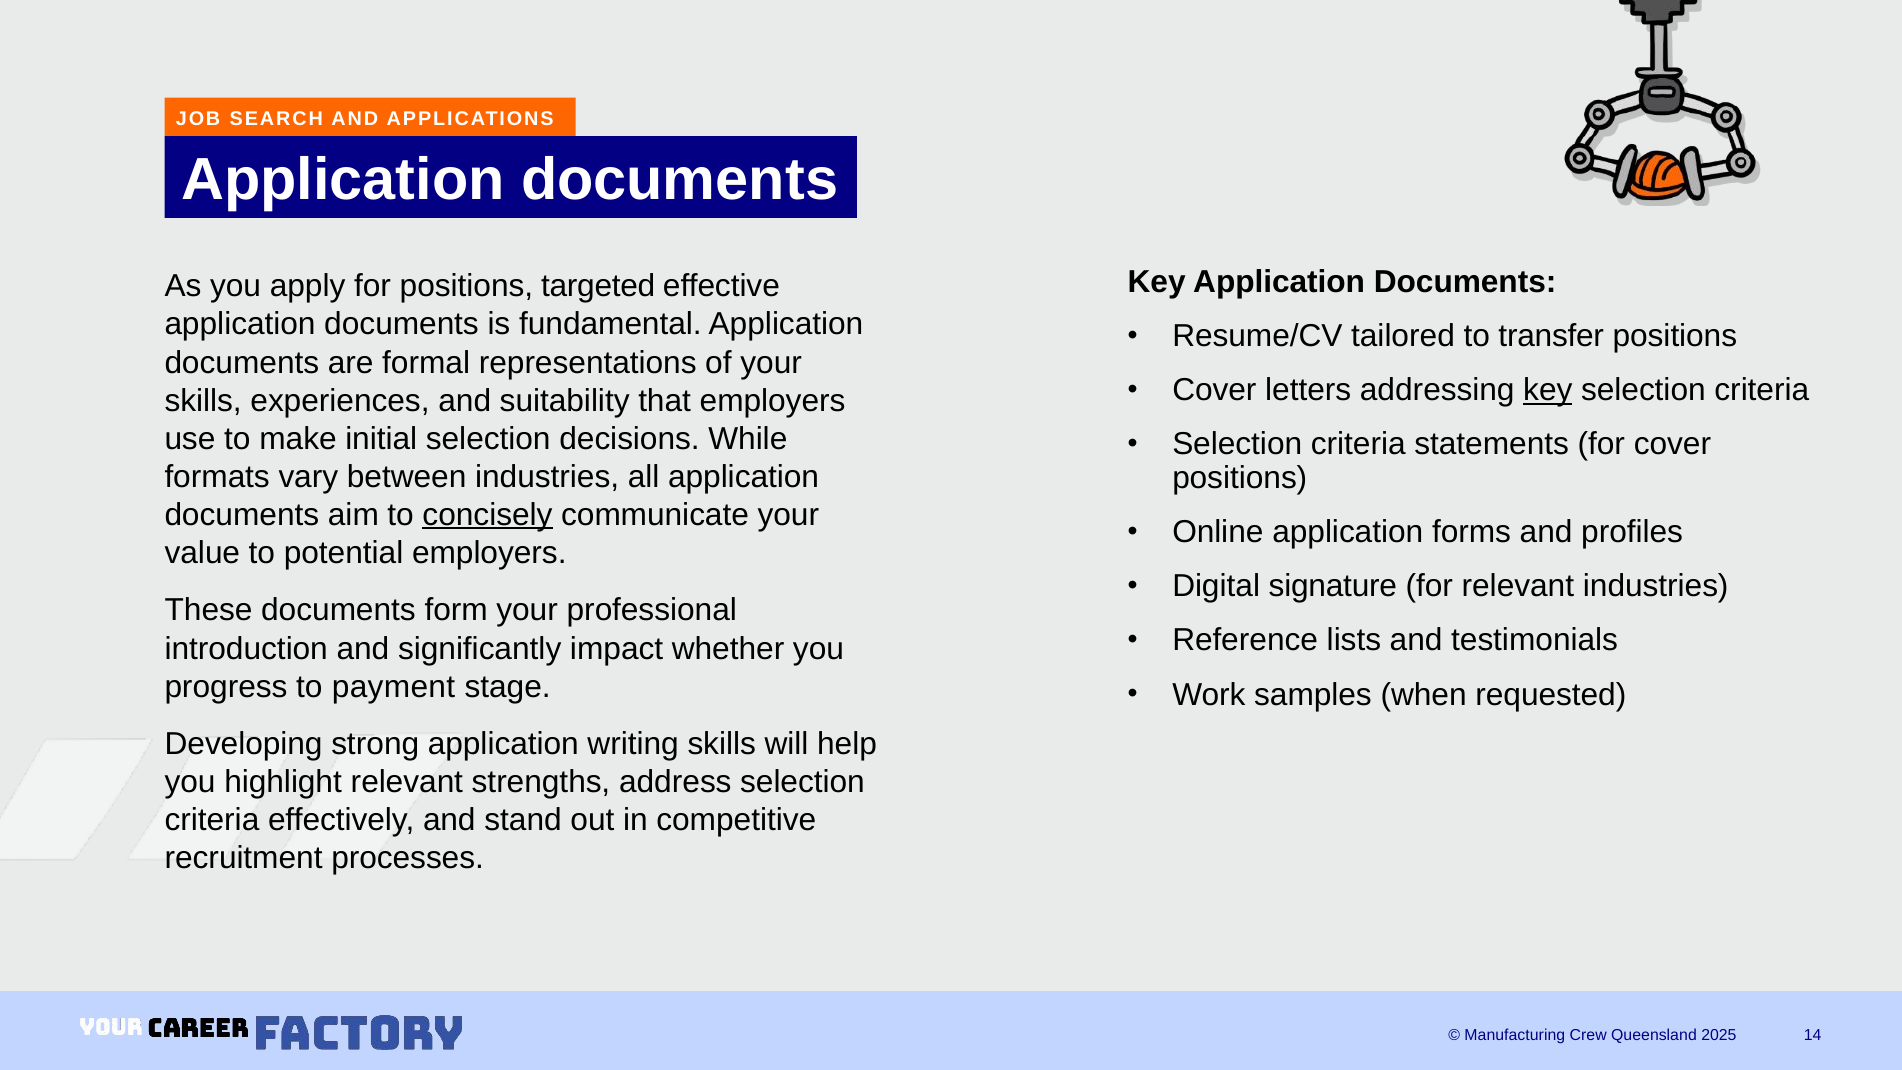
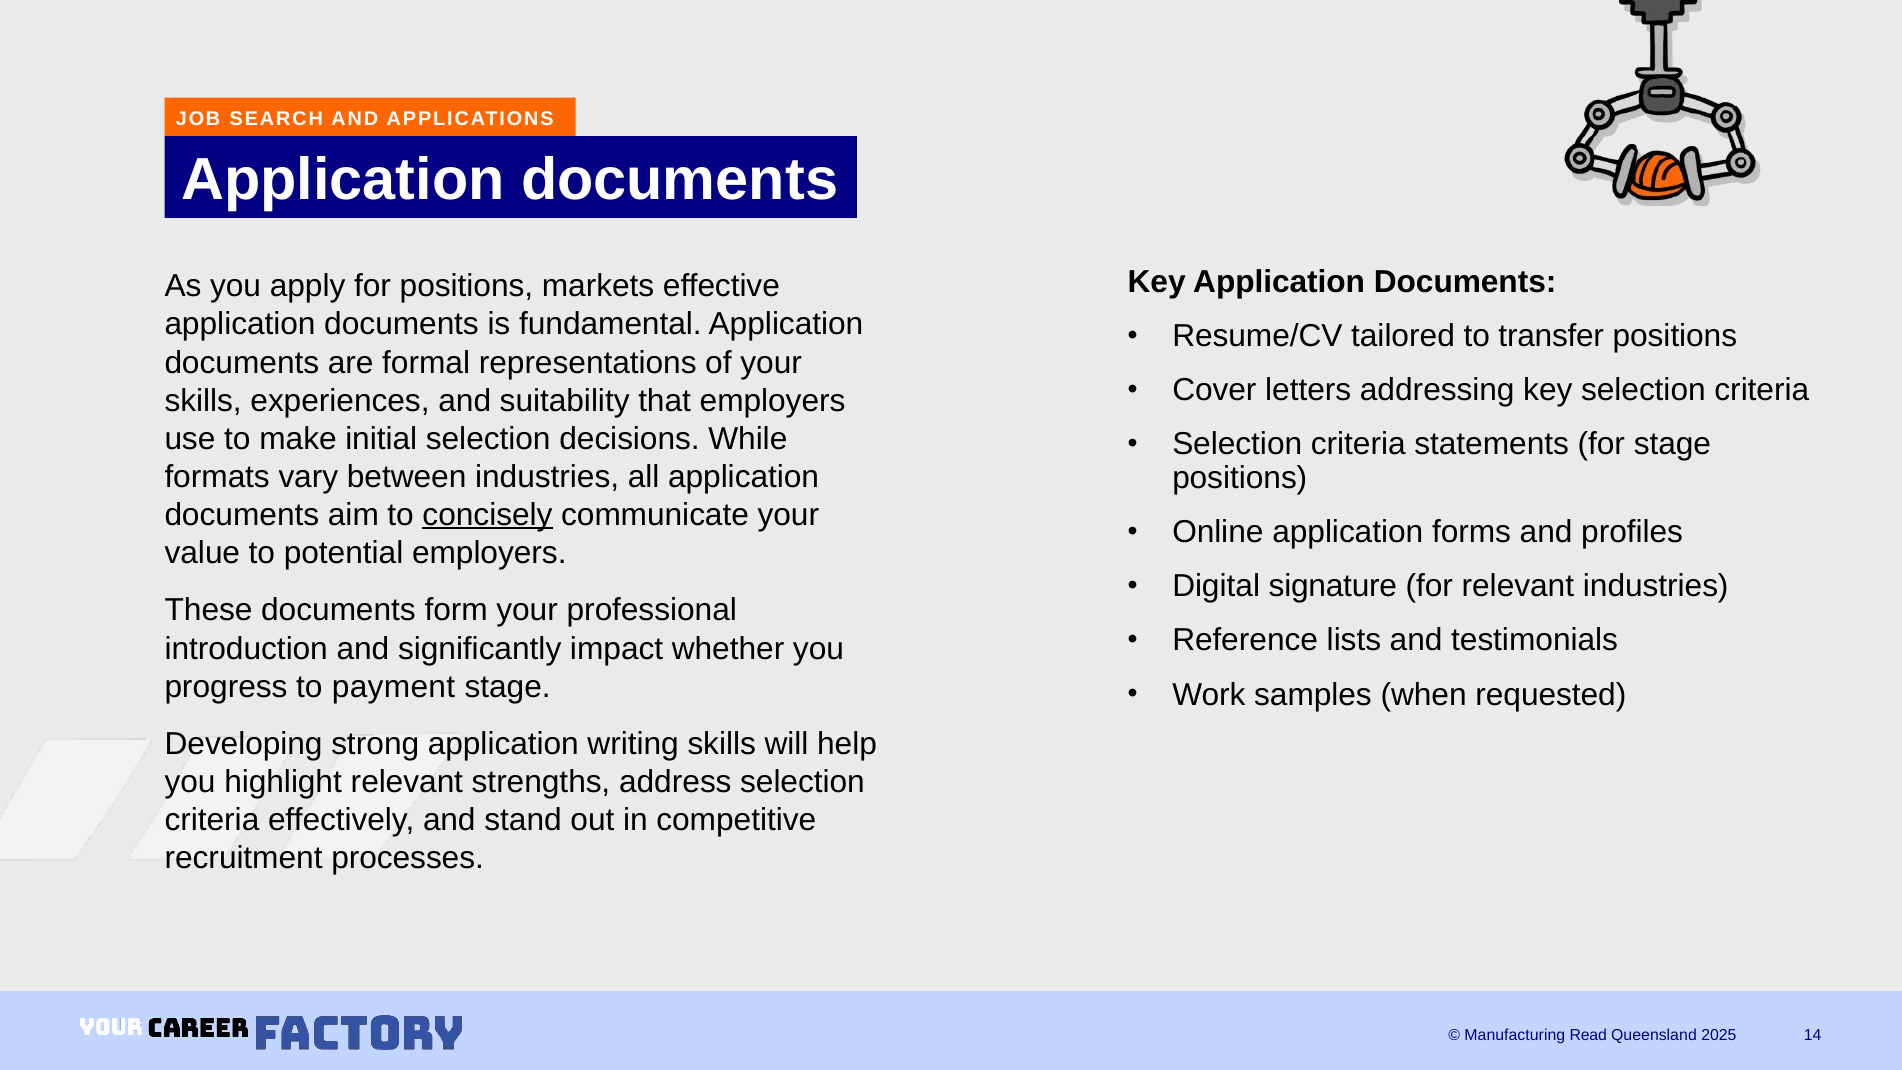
targeted: targeted -> markets (598, 286)
key underline: present -> none (1548, 390)
for cover: cover -> stage (1672, 444)
Crew: Crew -> Read (1588, 1035)
